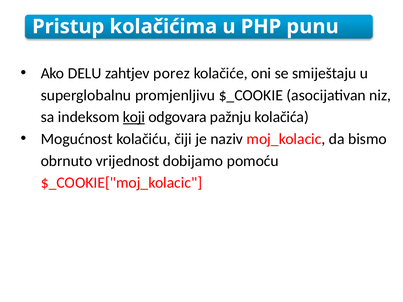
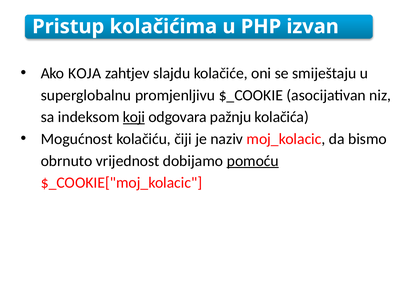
punu: punu -> izvan (313, 27)
DELU: DELU -> KOJA (85, 73)
porez: porez -> slajdu (172, 73)
pomoću underline: none -> present (253, 161)
